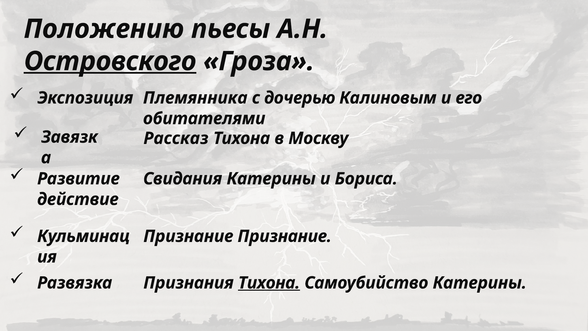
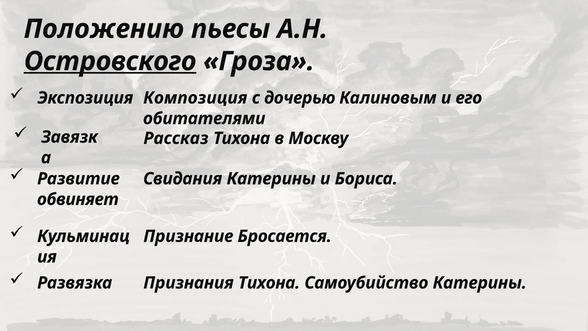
Племянника: Племянника -> Композиция (195, 98)
действие: действие -> обвиняет (78, 199)
Признание Признание: Признание -> Бросается (285, 236)
Тихона underline: present -> none (269, 283)
